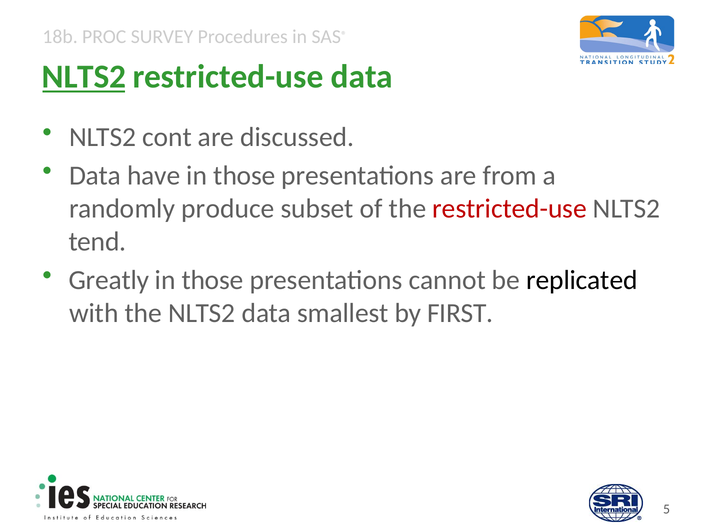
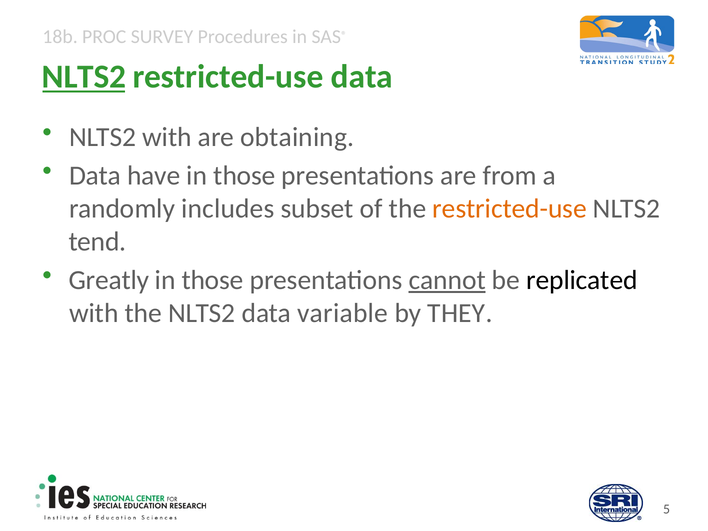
NLTS2 cont: cont -> with (167, 137)
discussed: discussed -> obtaining (297, 137)
produce: produce -> includes (228, 209)
restricted-use colour: red -> orange (510, 209)
cannot underline: none -> present (447, 280)
smallest: smallest -> variable (343, 313)
FIRST: FIRST -> THEY (460, 313)
